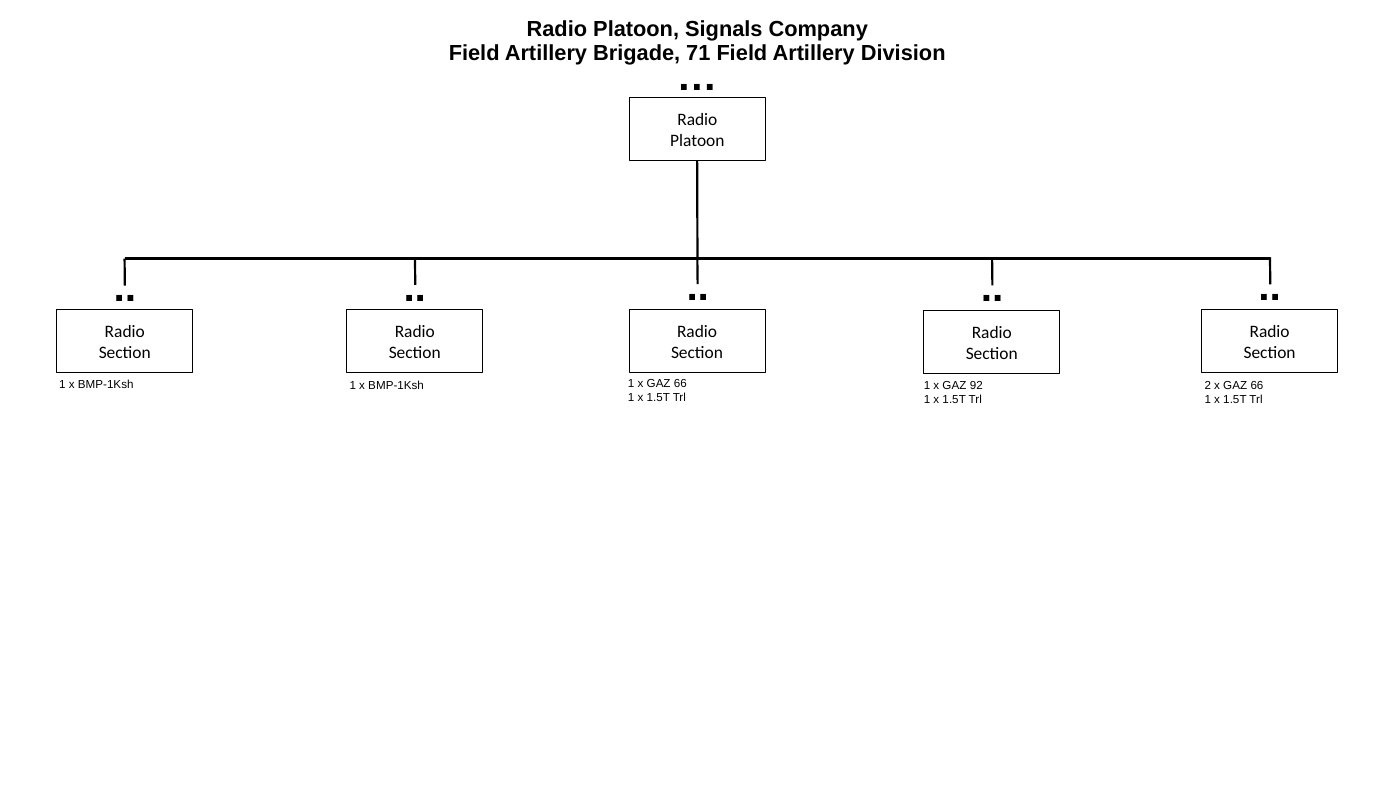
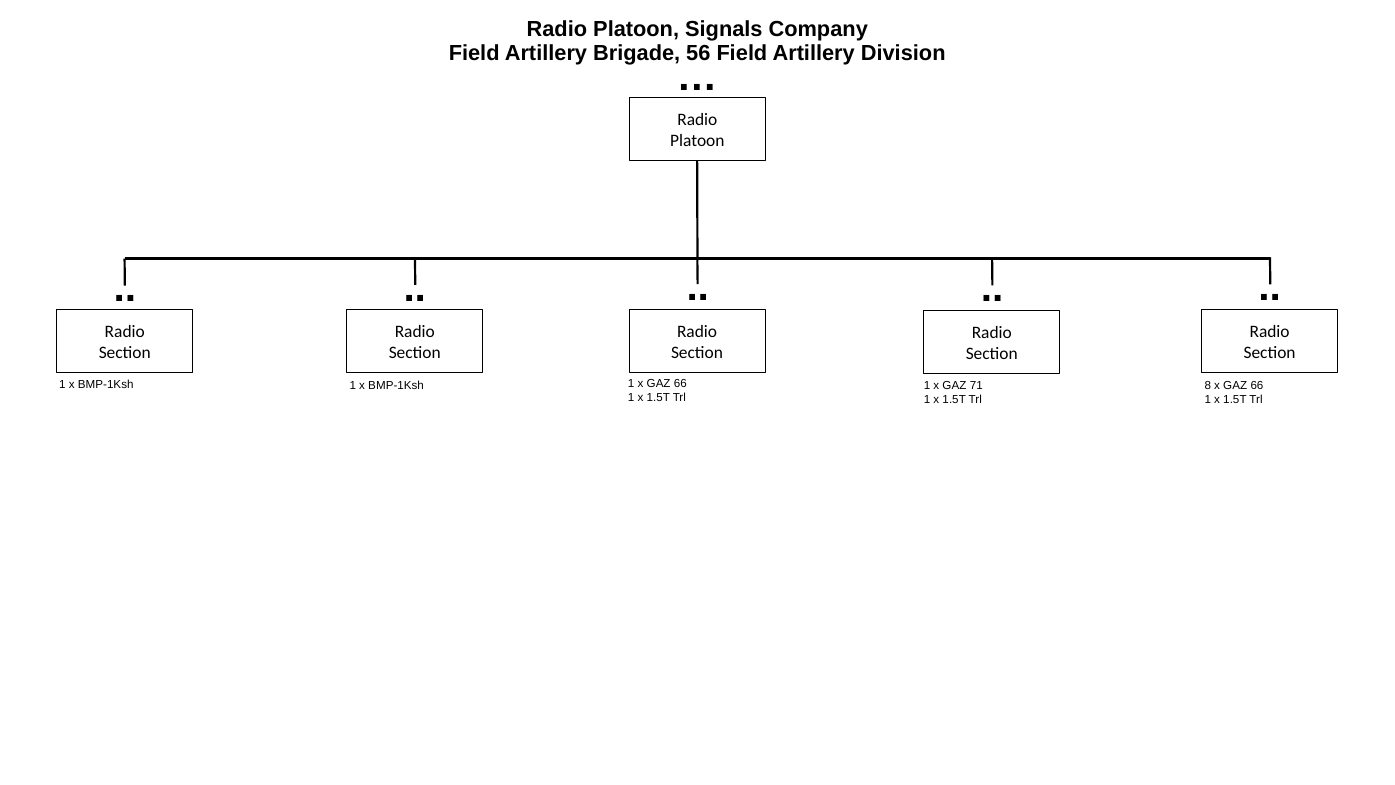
71: 71 -> 56 (698, 53)
92: 92 -> 71 (976, 385)
2: 2 -> 8 (1208, 386)
